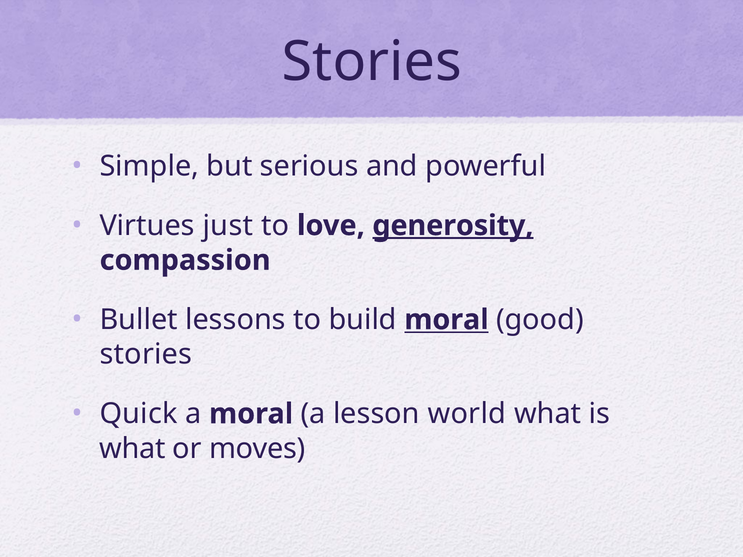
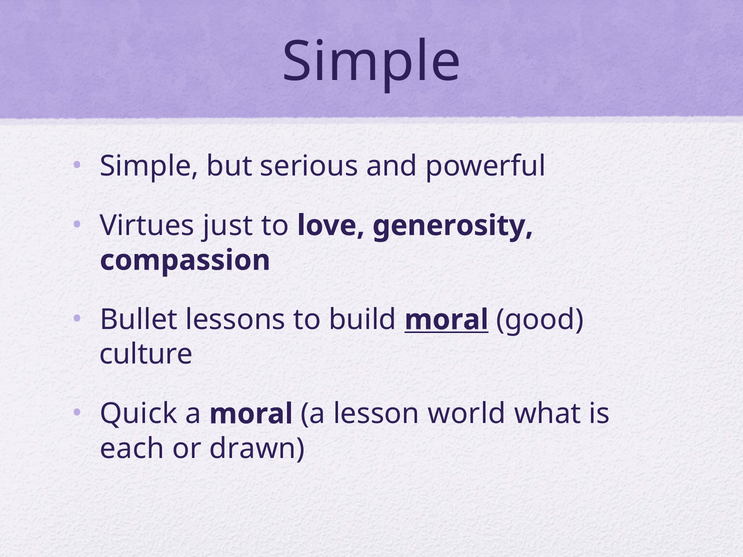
Stories: Stories -> Simple (372, 62)
generosity underline: present -> none (453, 226)
stories: stories -> culture (146, 355)
what: what -> each (132, 449)
moves: moves -> drawn (257, 449)
